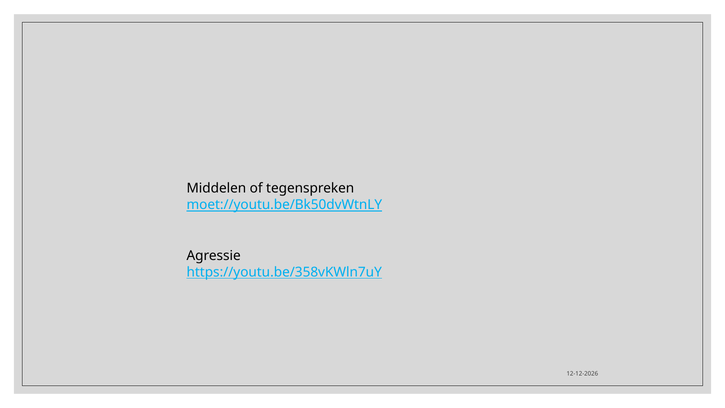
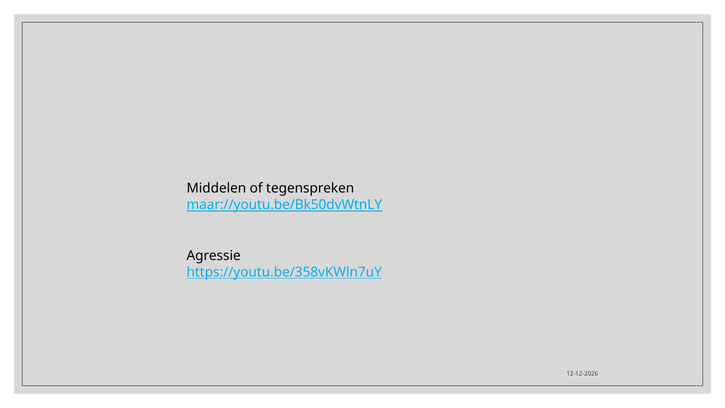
moet://youtu.be/Bk50dvWtnLY: moet://youtu.be/Bk50dvWtnLY -> maar://youtu.be/Bk50dvWtnLY (284, 205)
